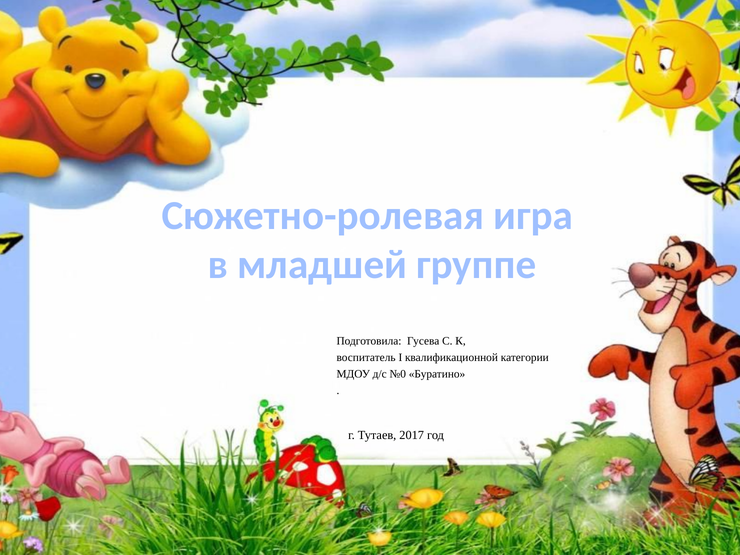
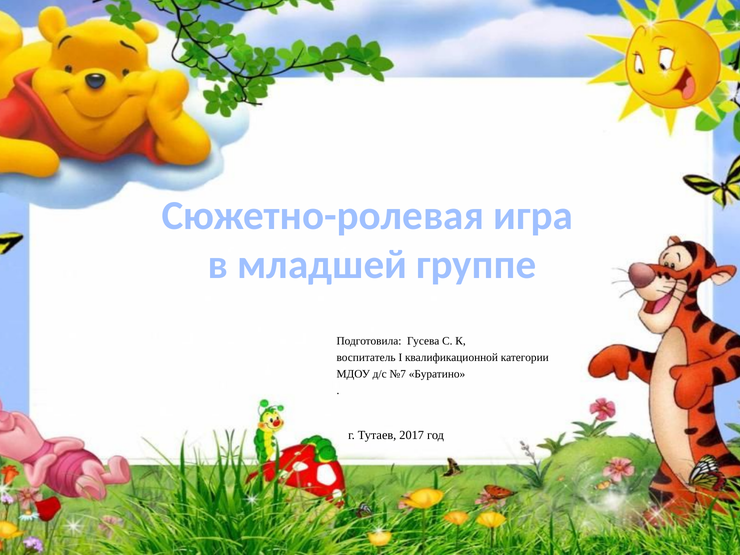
№0: №0 -> №7 (398, 374)
